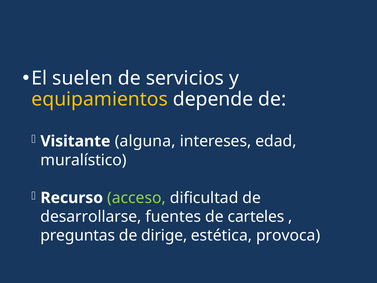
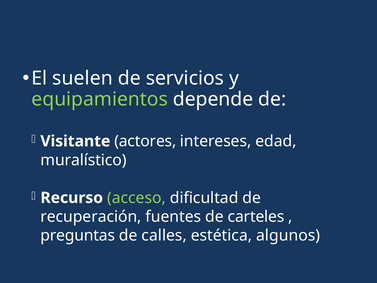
equipamientos colour: yellow -> light green (100, 99)
alguna: alguna -> actores (145, 141)
desarrollarse: desarrollarse -> recuperación (91, 216)
dirige: dirige -> calles (164, 235)
provoca: provoca -> algunos (288, 235)
